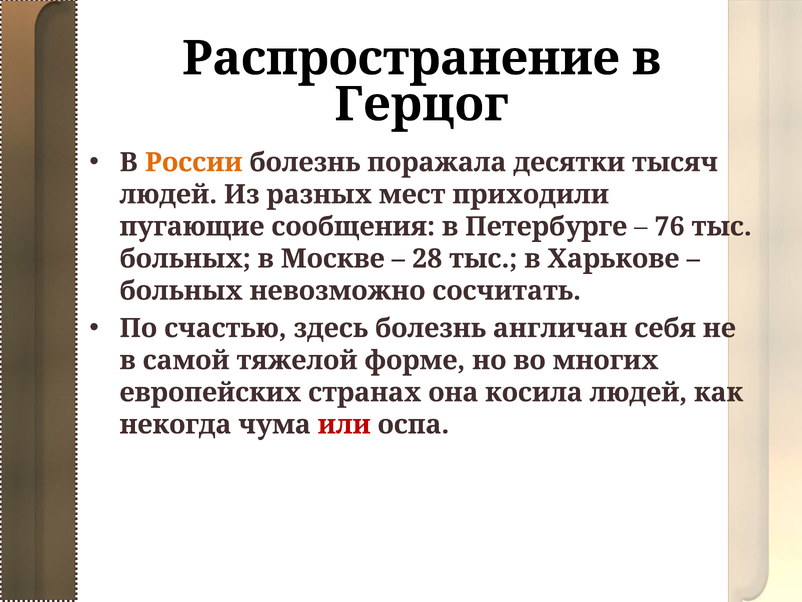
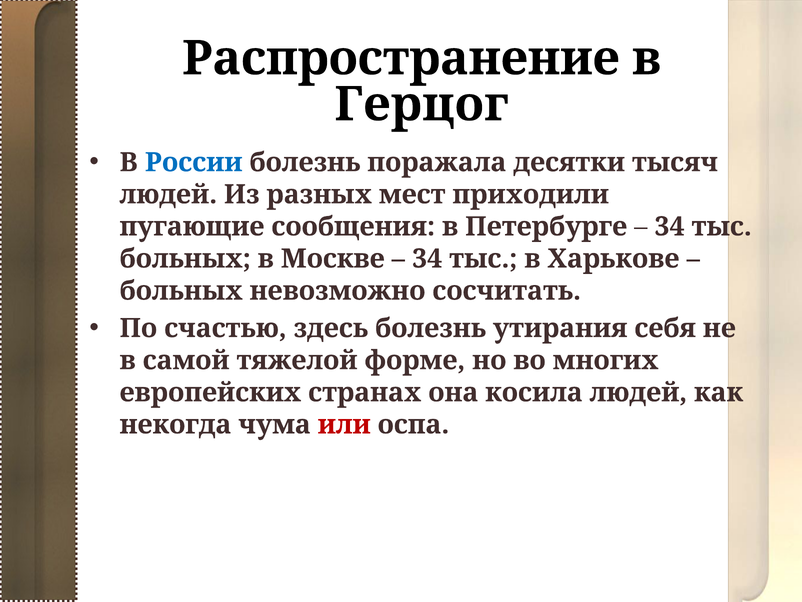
России colour: orange -> blue (194, 162)
76: 76 -> 34 (669, 226)
28: 28 -> 34 (427, 259)
англичан: англичан -> утирания (560, 328)
